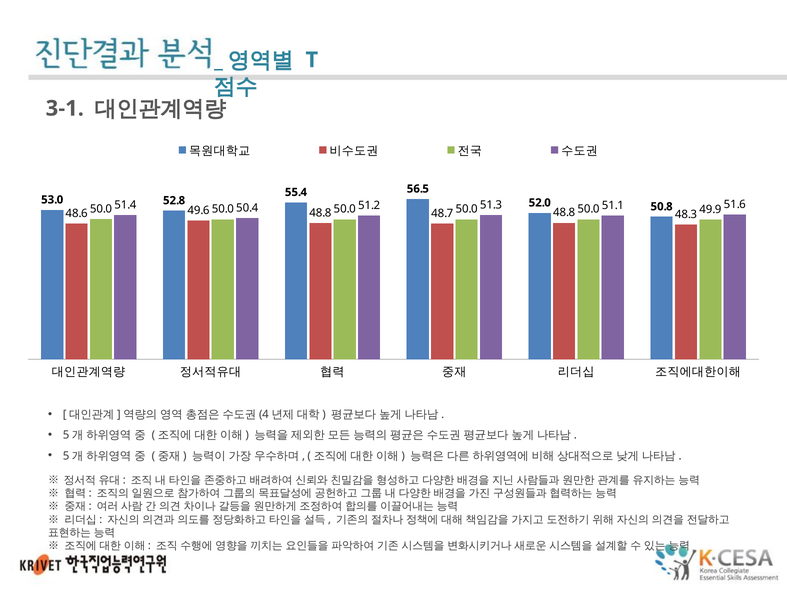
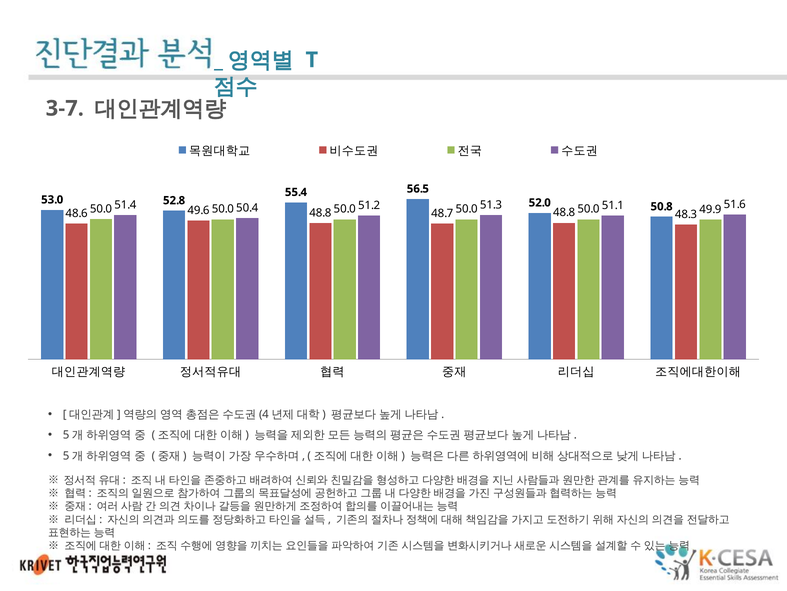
3-1: 3-1 -> 3-7 (65, 108)
